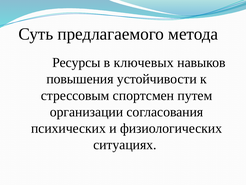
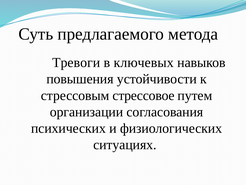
Ресурсы: Ресурсы -> Тревоги (76, 62)
спортсмен: спортсмен -> стрессовое (144, 95)
